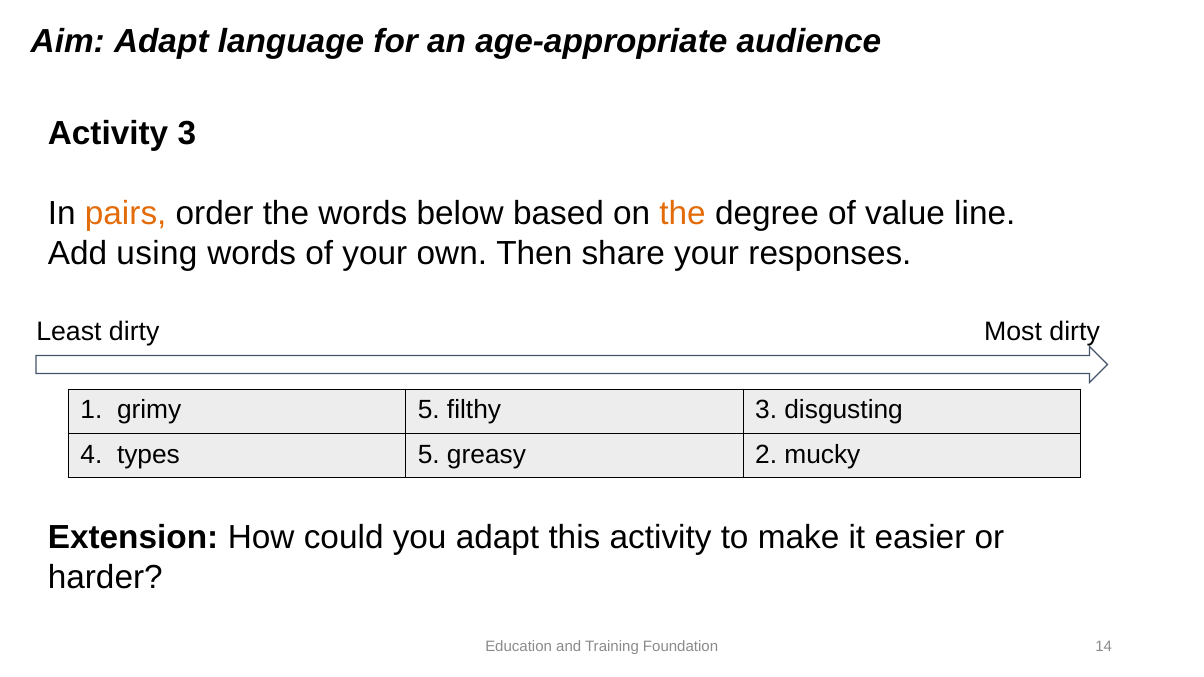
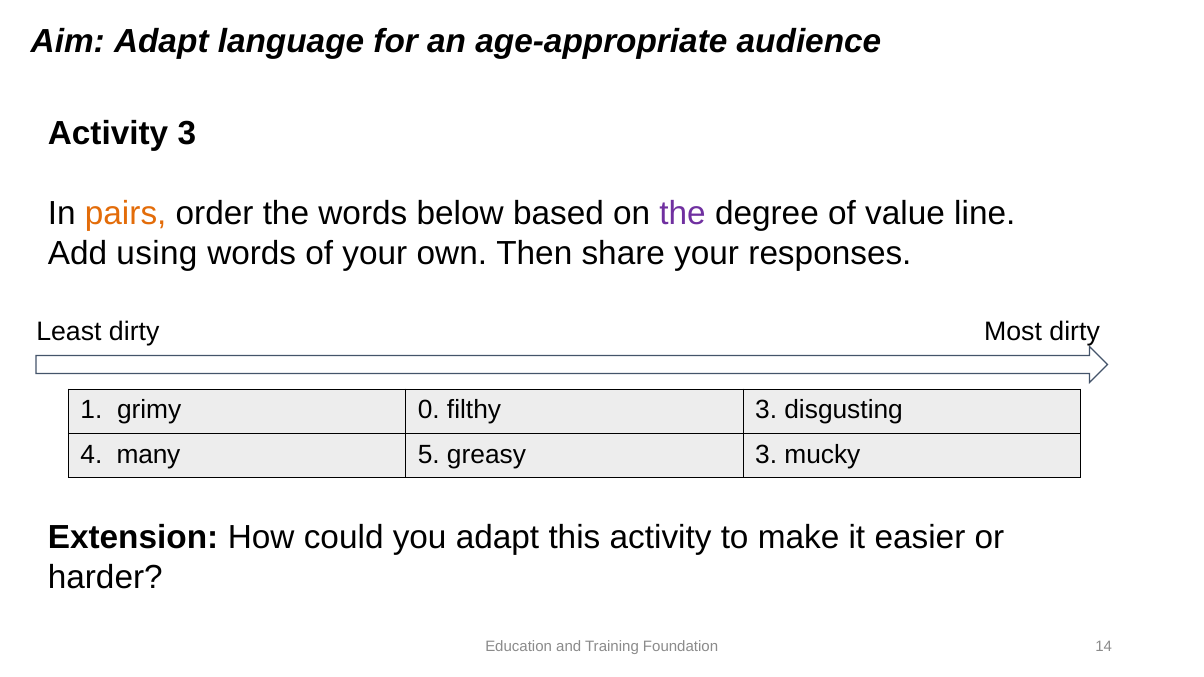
the colour: orange -> purple (683, 213)
grimy 5: 5 -> 0 (429, 410)
types: types -> many (149, 455)
greasy 2: 2 -> 3 (766, 455)
